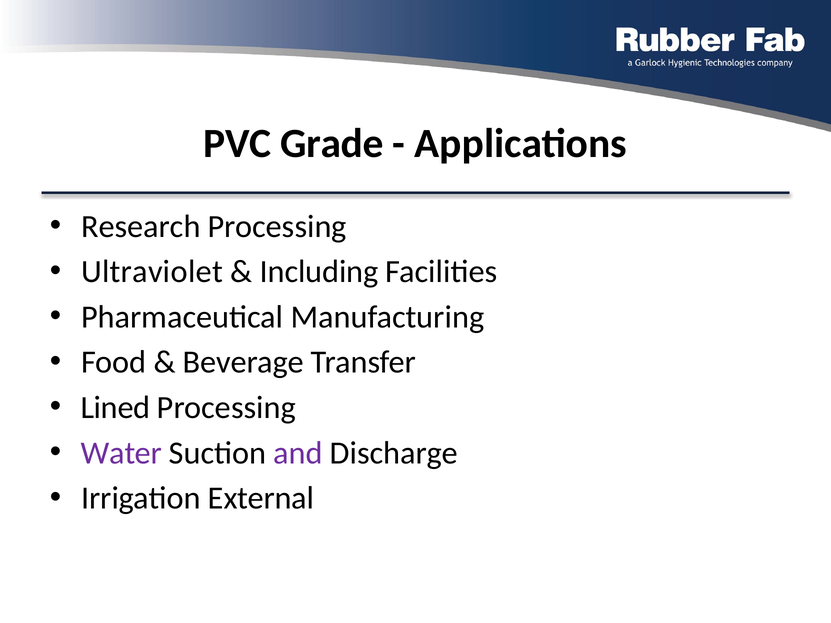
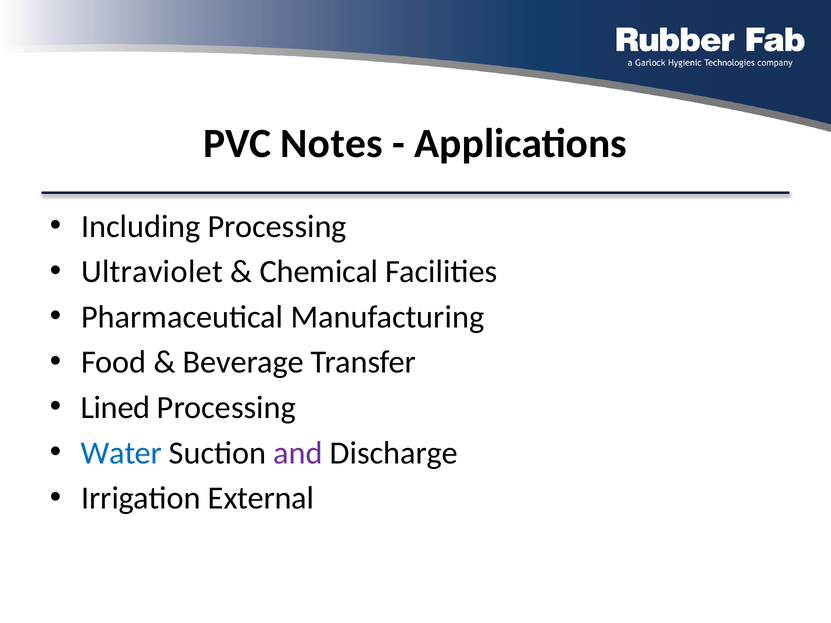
Grade: Grade -> Notes (332, 144)
Research: Research -> Including (141, 227)
Including: Including -> Chemical (319, 272)
Water colour: purple -> blue (121, 453)
